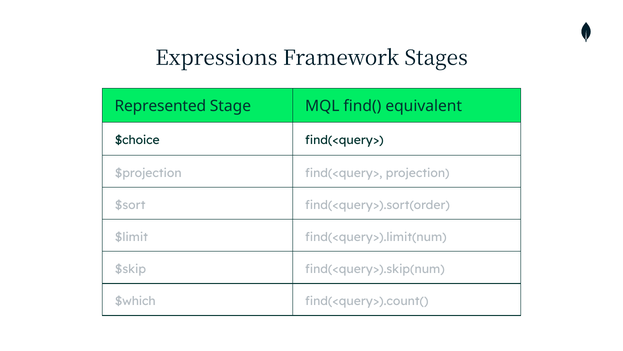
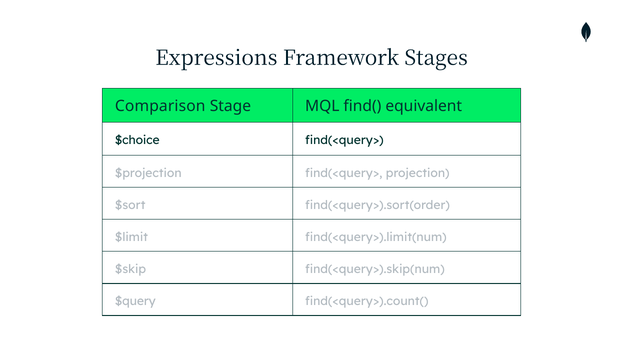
Represented: Represented -> Comparison (160, 106)
$which: $which -> $query (135, 301)
